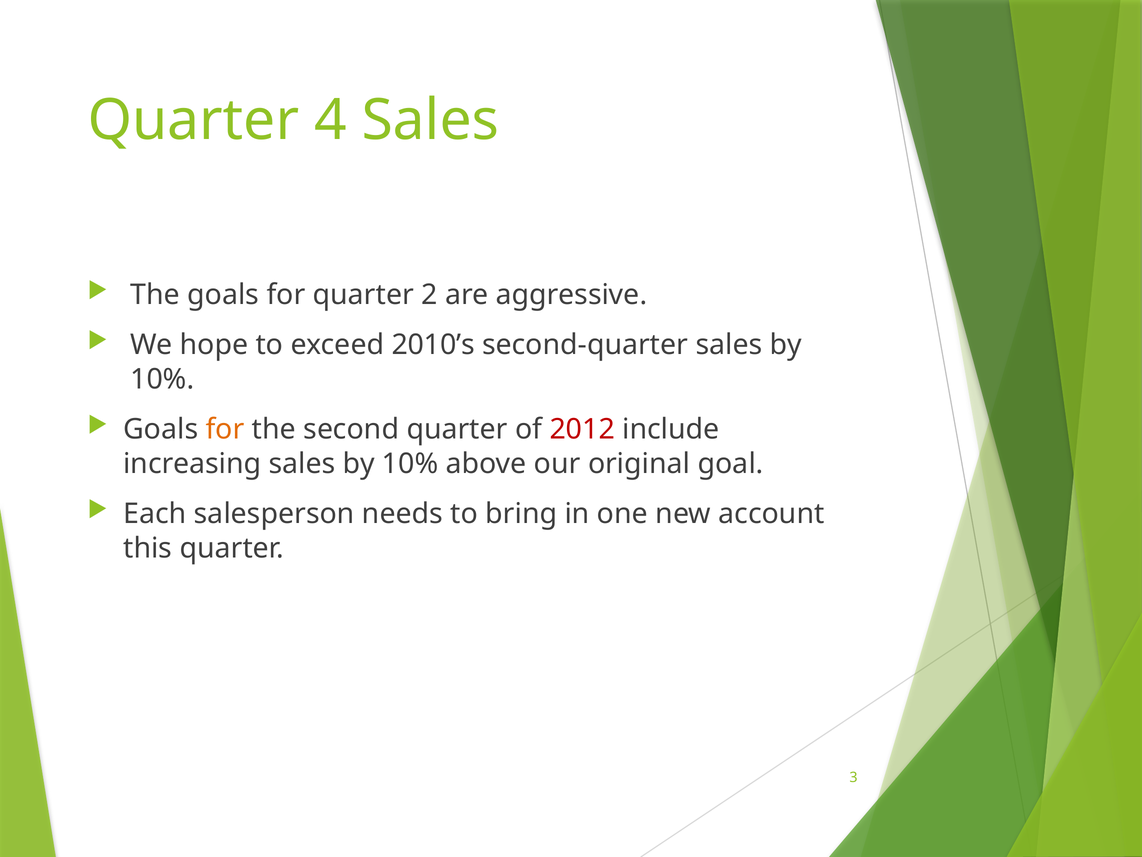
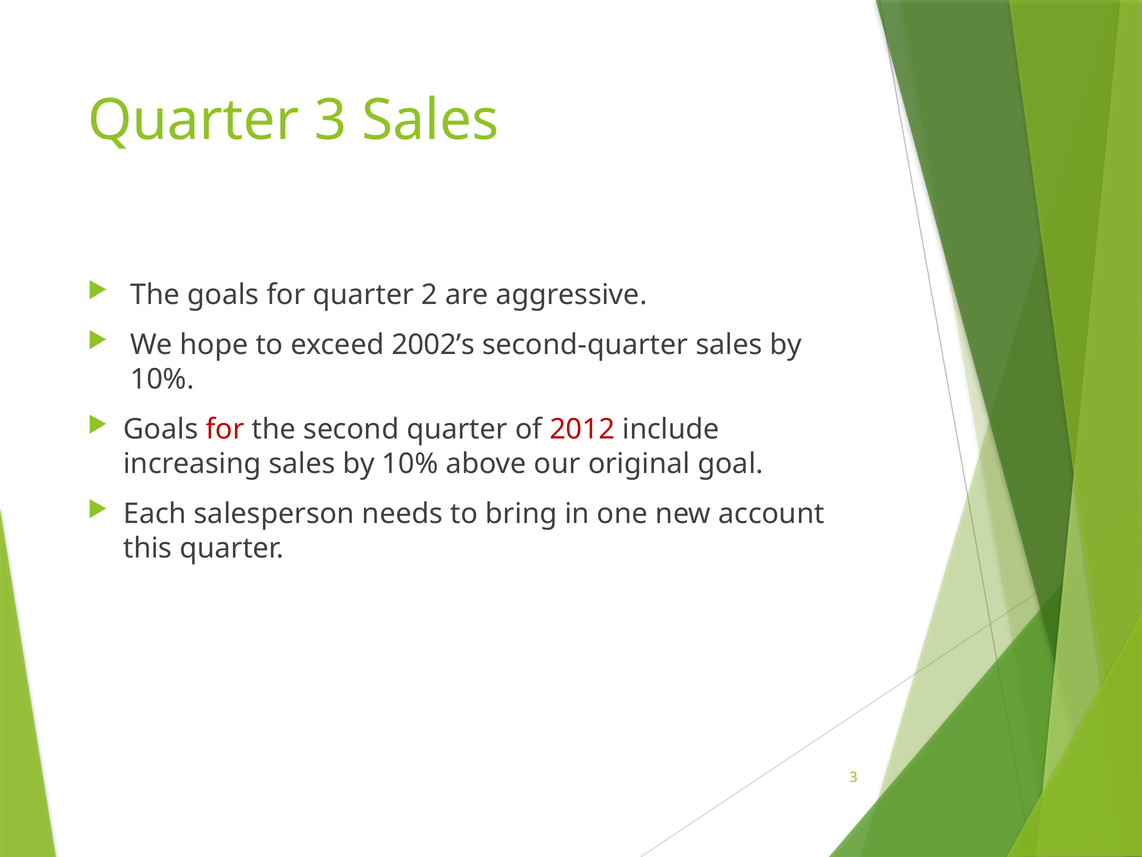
Quarter 4: 4 -> 3 (330, 120)
2010’s: 2010’s -> 2002’s (433, 345)
for colour: orange -> red (225, 429)
